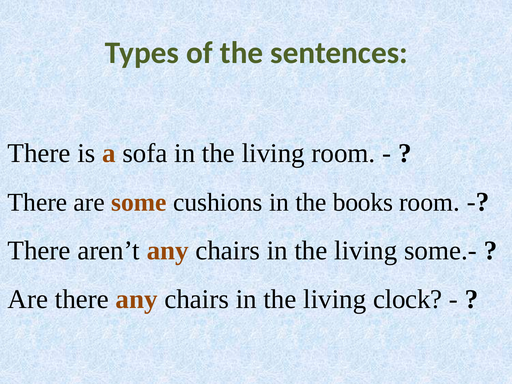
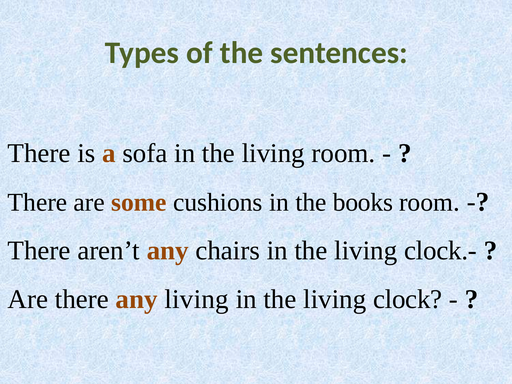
some.-: some.- -> clock.- (441, 251)
there any chairs: chairs -> living (197, 299)
